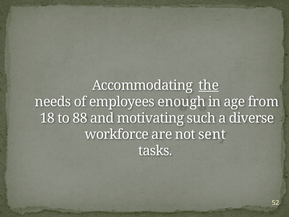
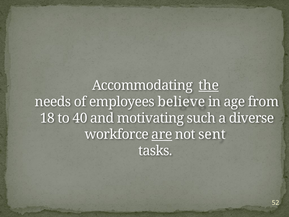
enough: enough -> believe (181, 102)
88: 88 -> 40 (80, 118)
are underline: none -> present (162, 134)
